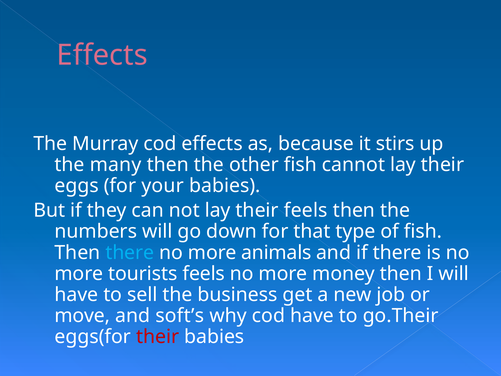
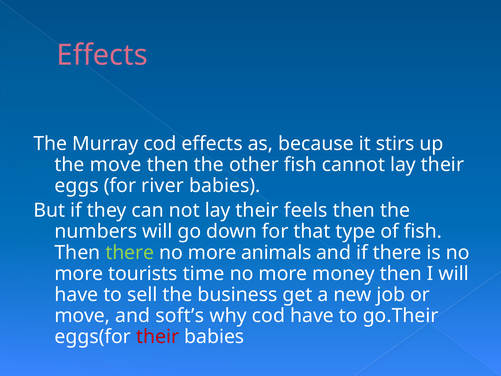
the many: many -> move (116, 165)
your: your -> river (163, 186)
there colour: light blue -> light green (130, 252)
tourists feels: feels -> time (204, 273)
